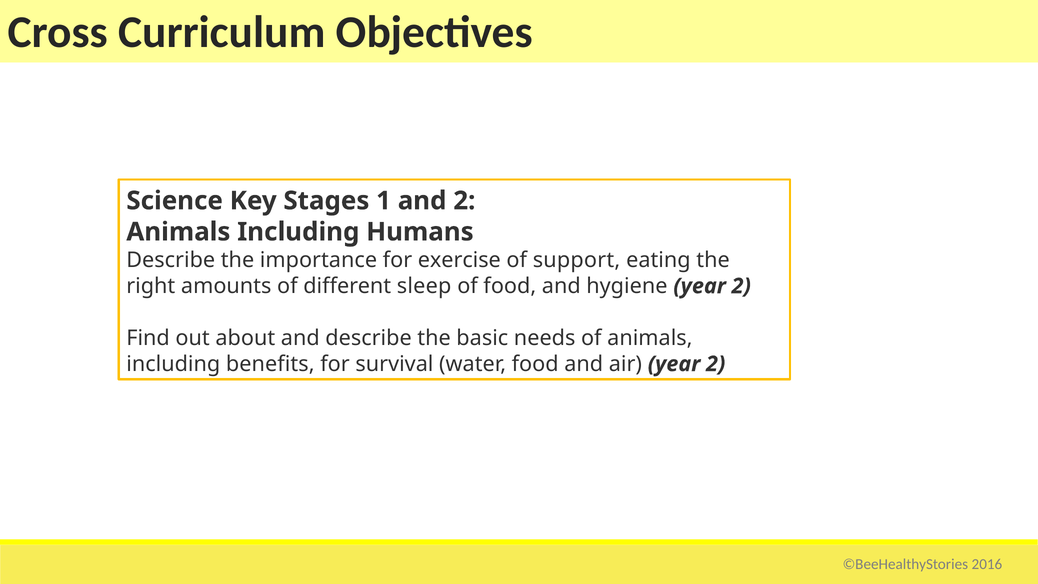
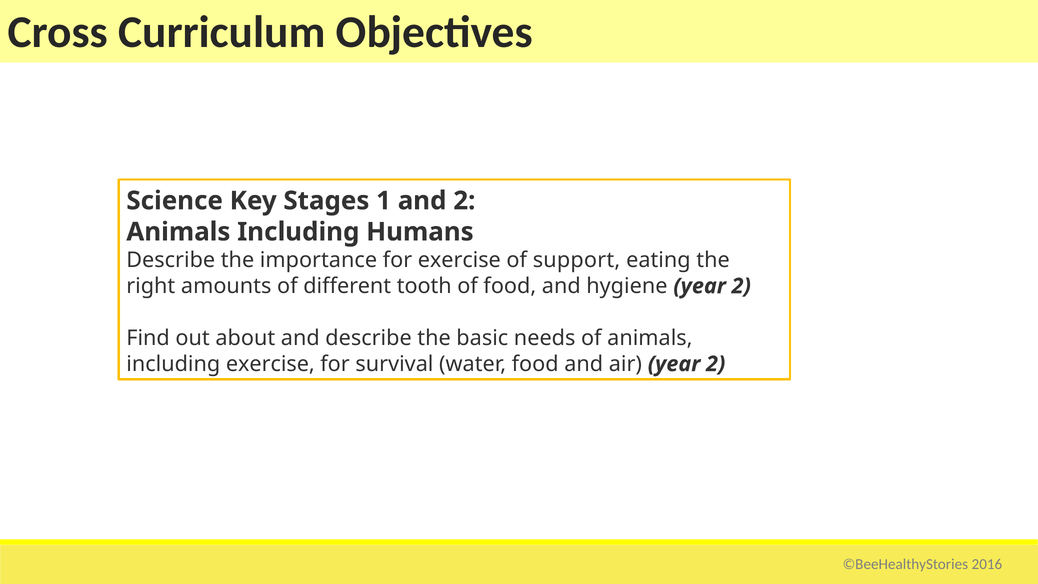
sleep: sleep -> tooth (424, 286)
including benefits: benefits -> exercise (270, 364)
